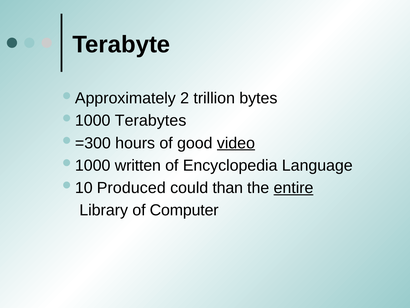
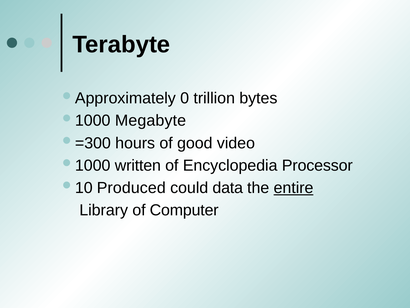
2: 2 -> 0 (185, 98)
Terabytes: Terabytes -> Megabyte (151, 120)
video underline: present -> none (236, 143)
Language: Language -> Processor (317, 165)
than: than -> data (228, 188)
